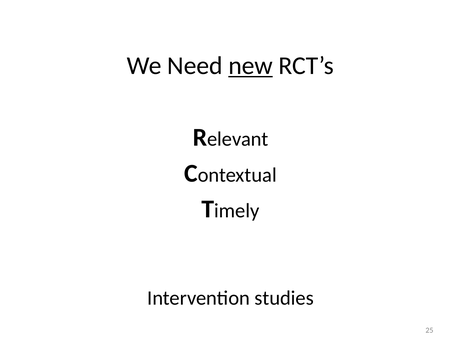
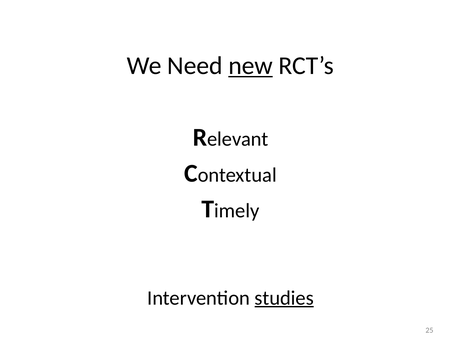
studies underline: none -> present (284, 298)
